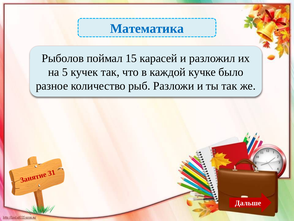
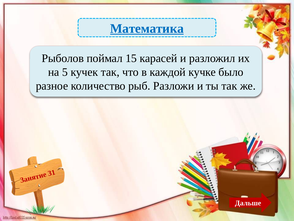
Математика underline: none -> present (147, 28)
